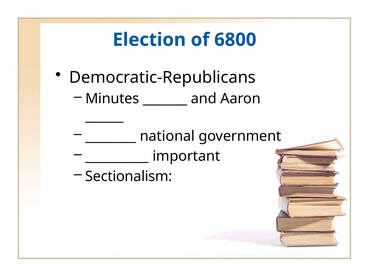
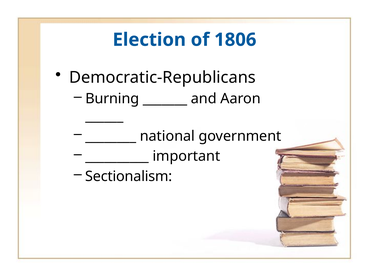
6800: 6800 -> 1806 (235, 40)
Minutes: Minutes -> Burning (112, 99)
